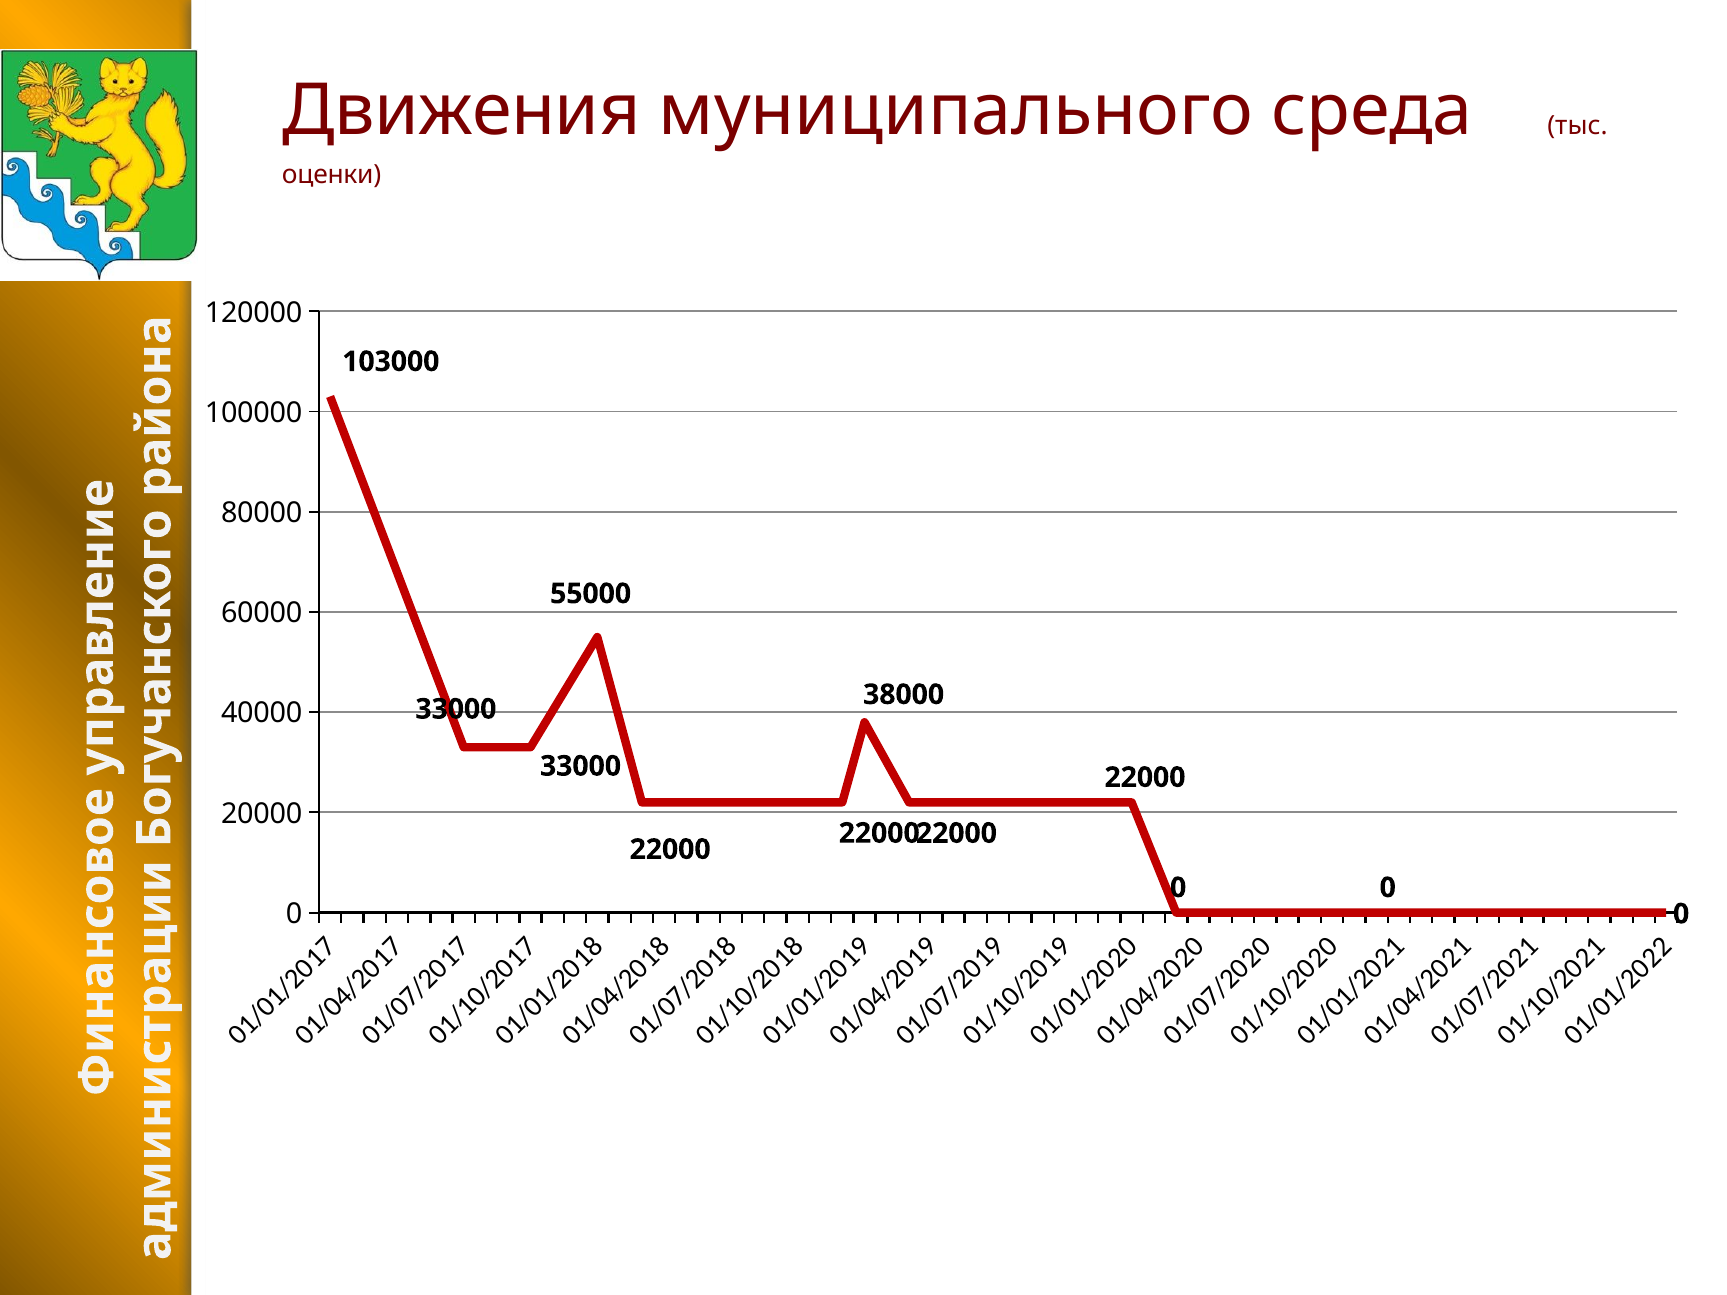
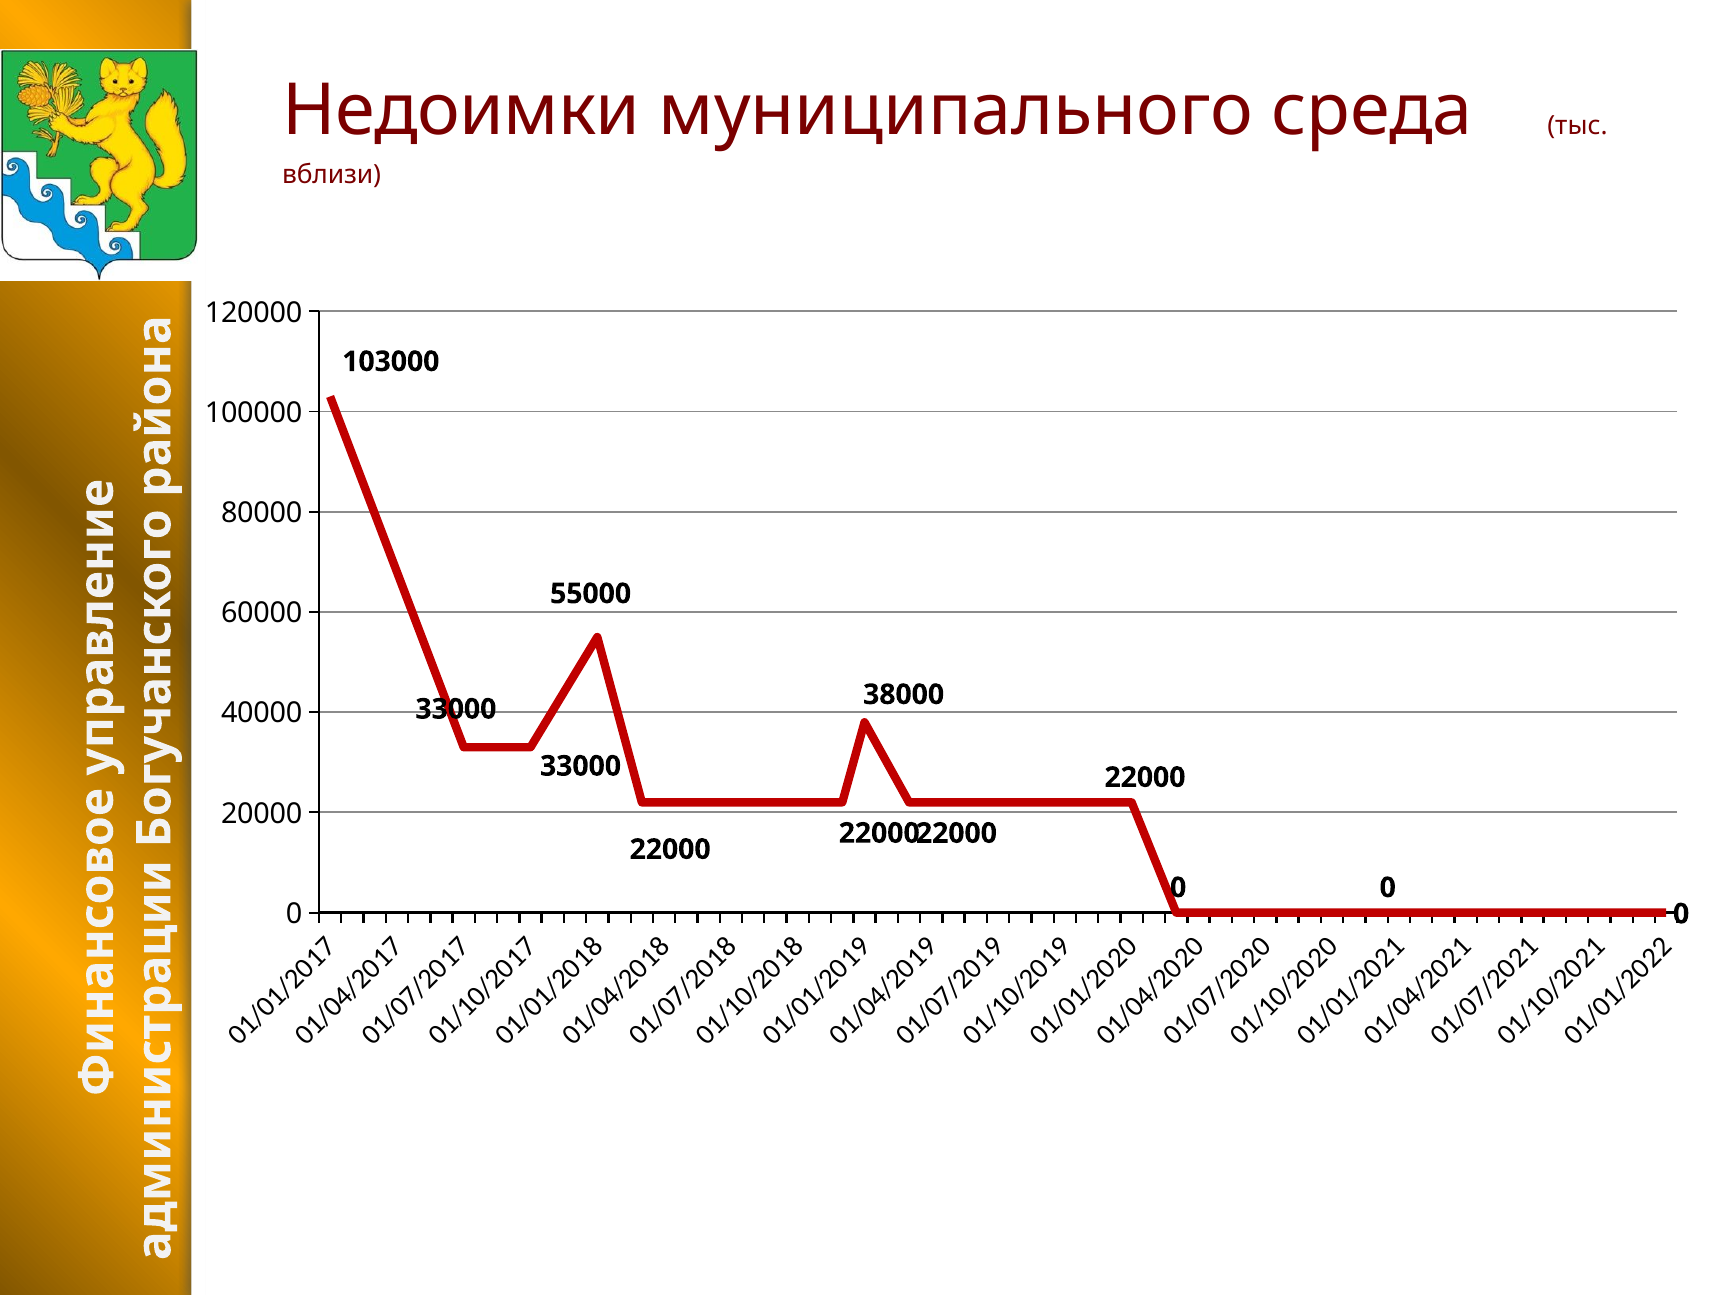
Движения: Движения -> Недоимки (461, 111)
оценки: оценки -> вблизи (332, 175)
